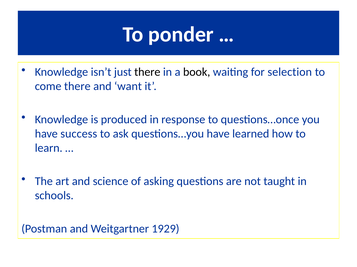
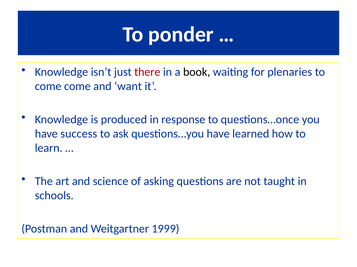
there colour: black -> red (147, 72)
selection: selection -> plenaries (290, 72)
come there: there -> come (77, 87)
1929: 1929 -> 1999 (166, 229)
